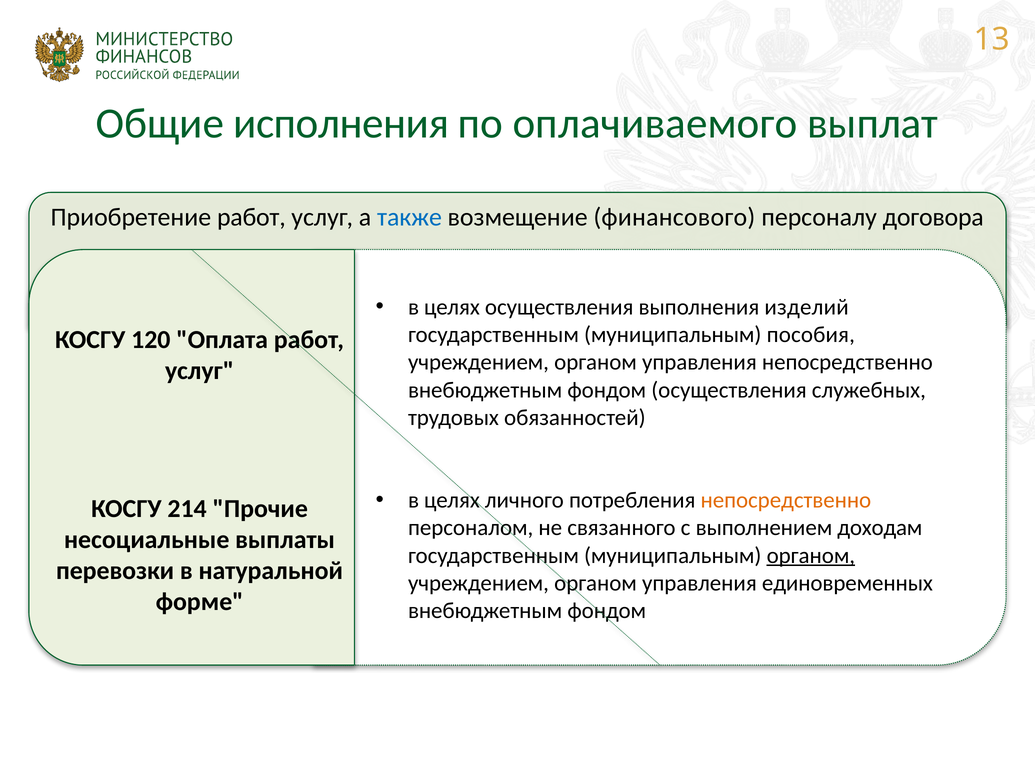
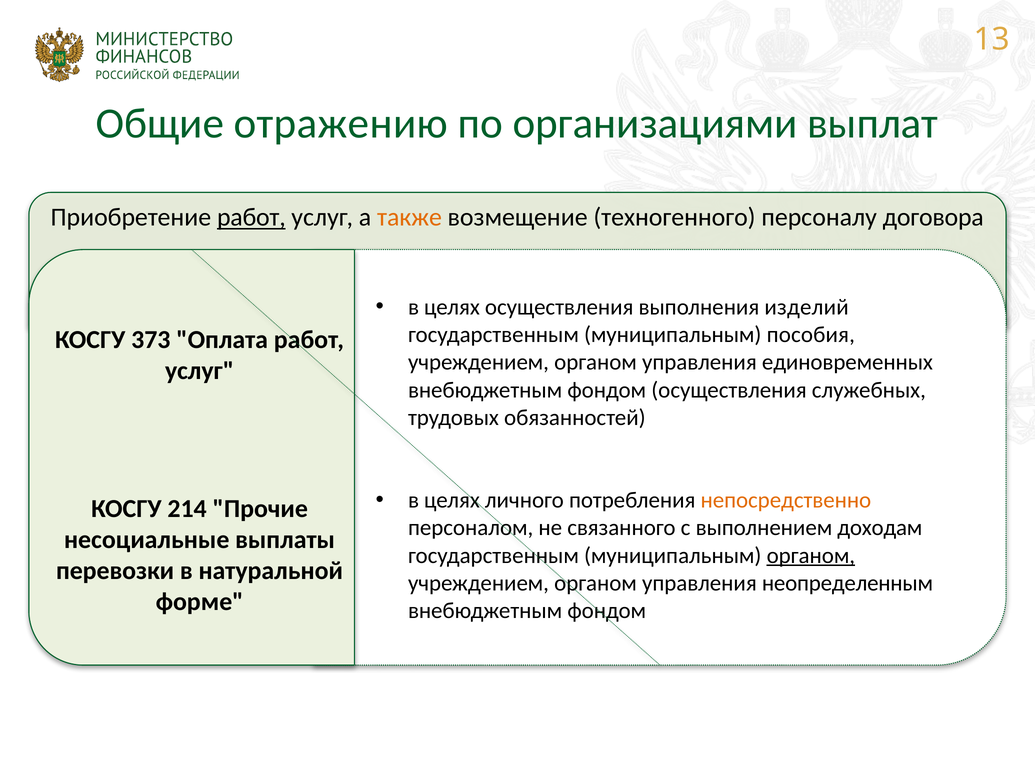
исполнения: исполнения -> отражению (341, 124)
оплачиваемого: оплачиваемого -> организациями (655, 124)
работ underline: none -> present (251, 217)
также colour: blue -> orange (409, 217)
финансового: финансового -> техногенного (674, 217)
120: 120 -> 373 (151, 340)
непосредственно: непосредственно -> единовременных (847, 363)
единовременных: единовременных -> неопределенным (847, 583)
